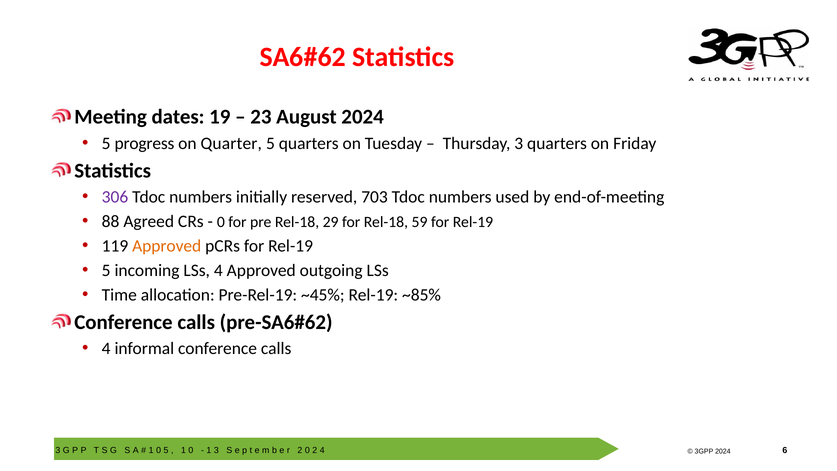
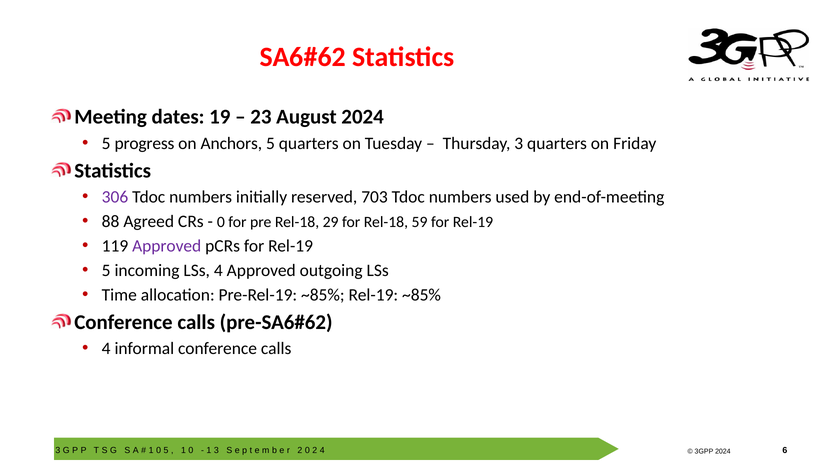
Quarter: Quarter -> Anchors (231, 143)
Approved colour: orange -> purple (167, 246)
Pre-Rel-19 ~45%: ~45% -> ~85% (323, 295)
